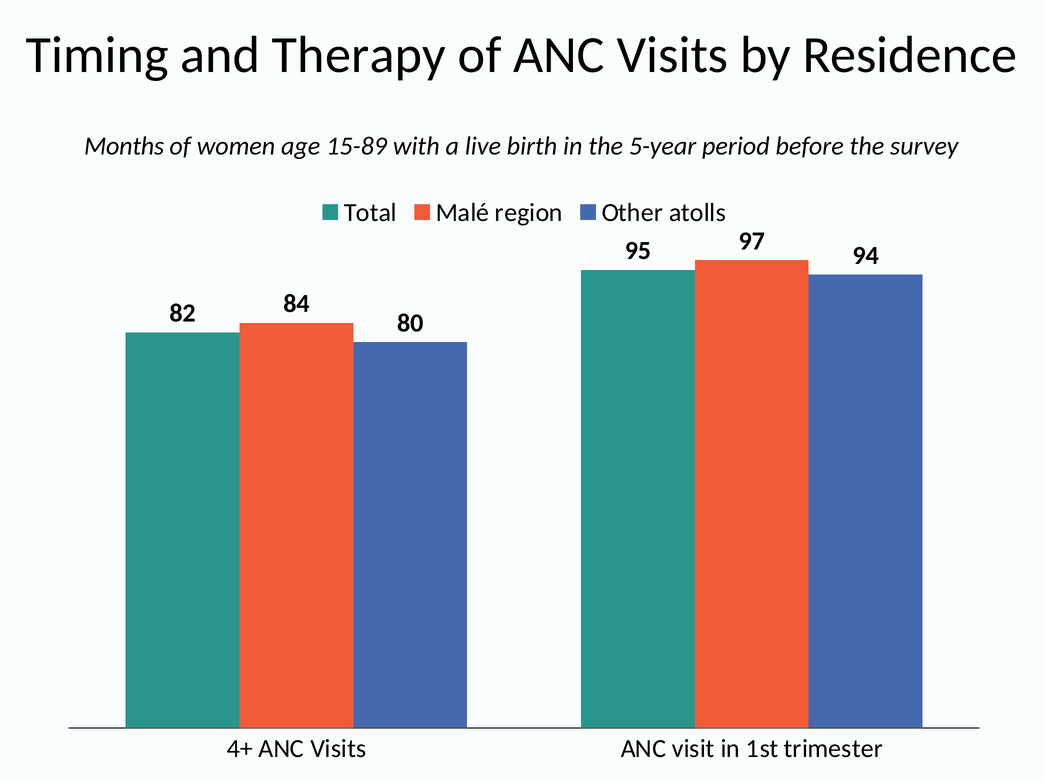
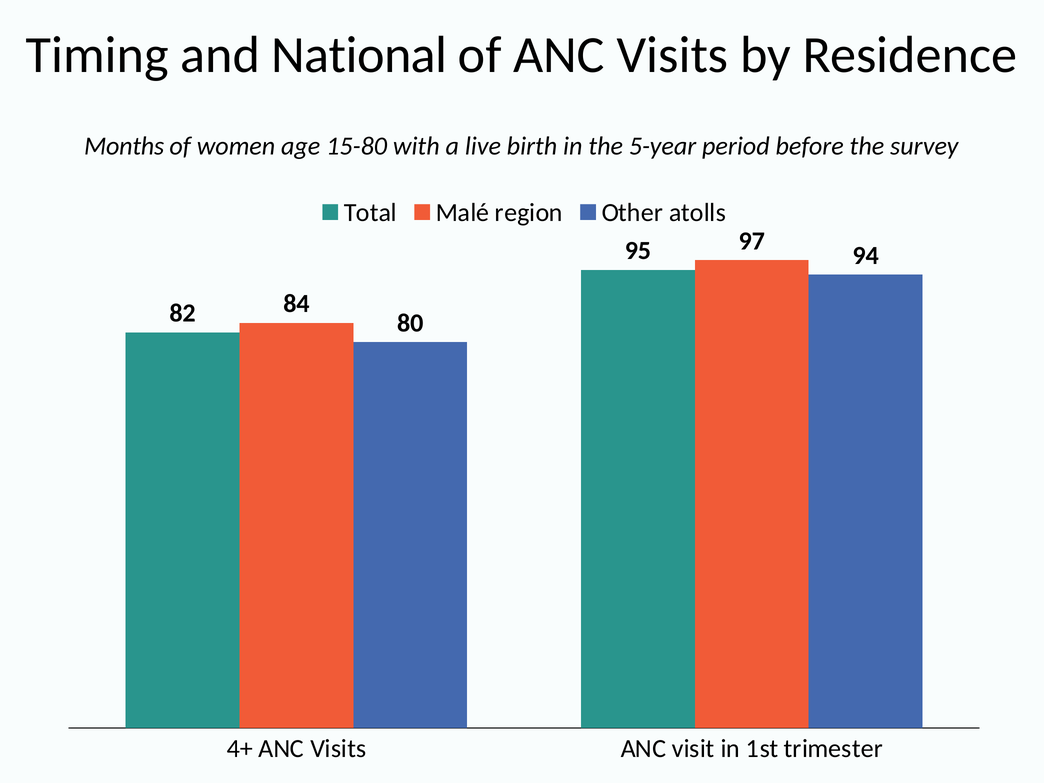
Therapy: Therapy -> National (359, 55)
15-89: 15-89 -> 15-80 (357, 146)
